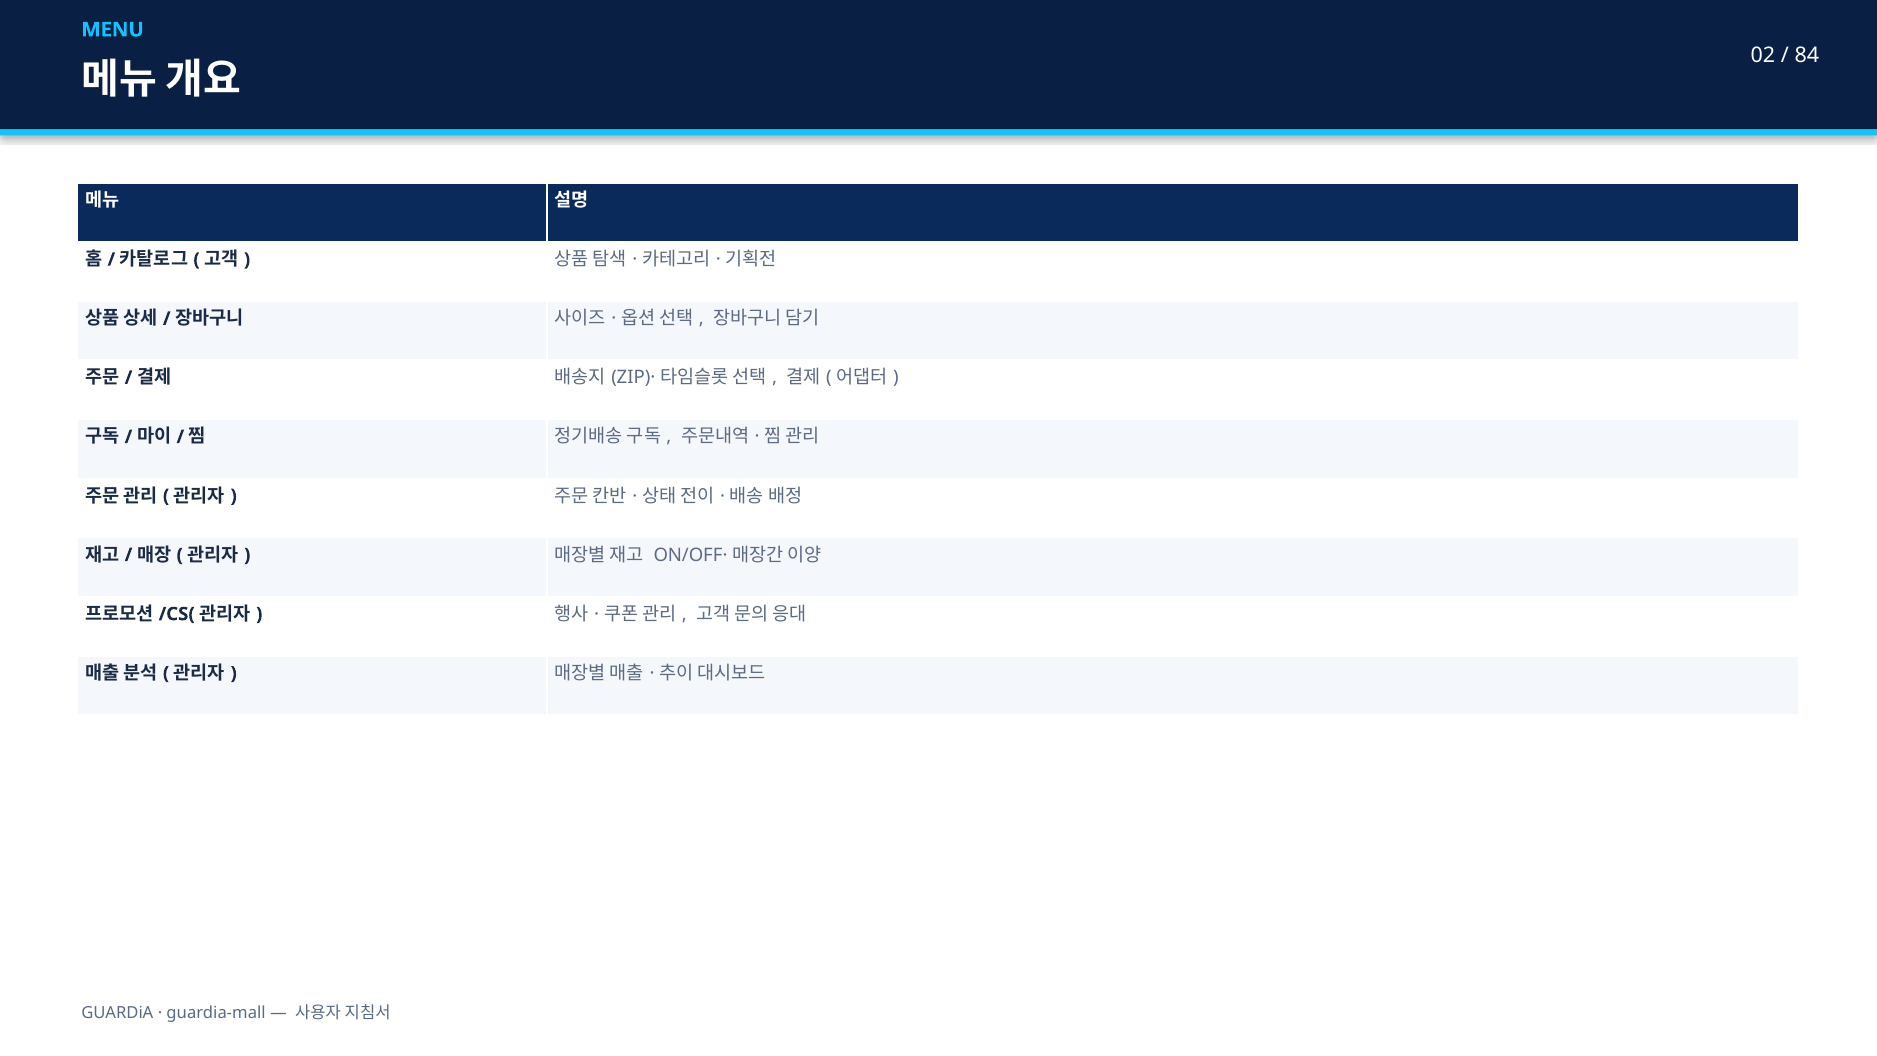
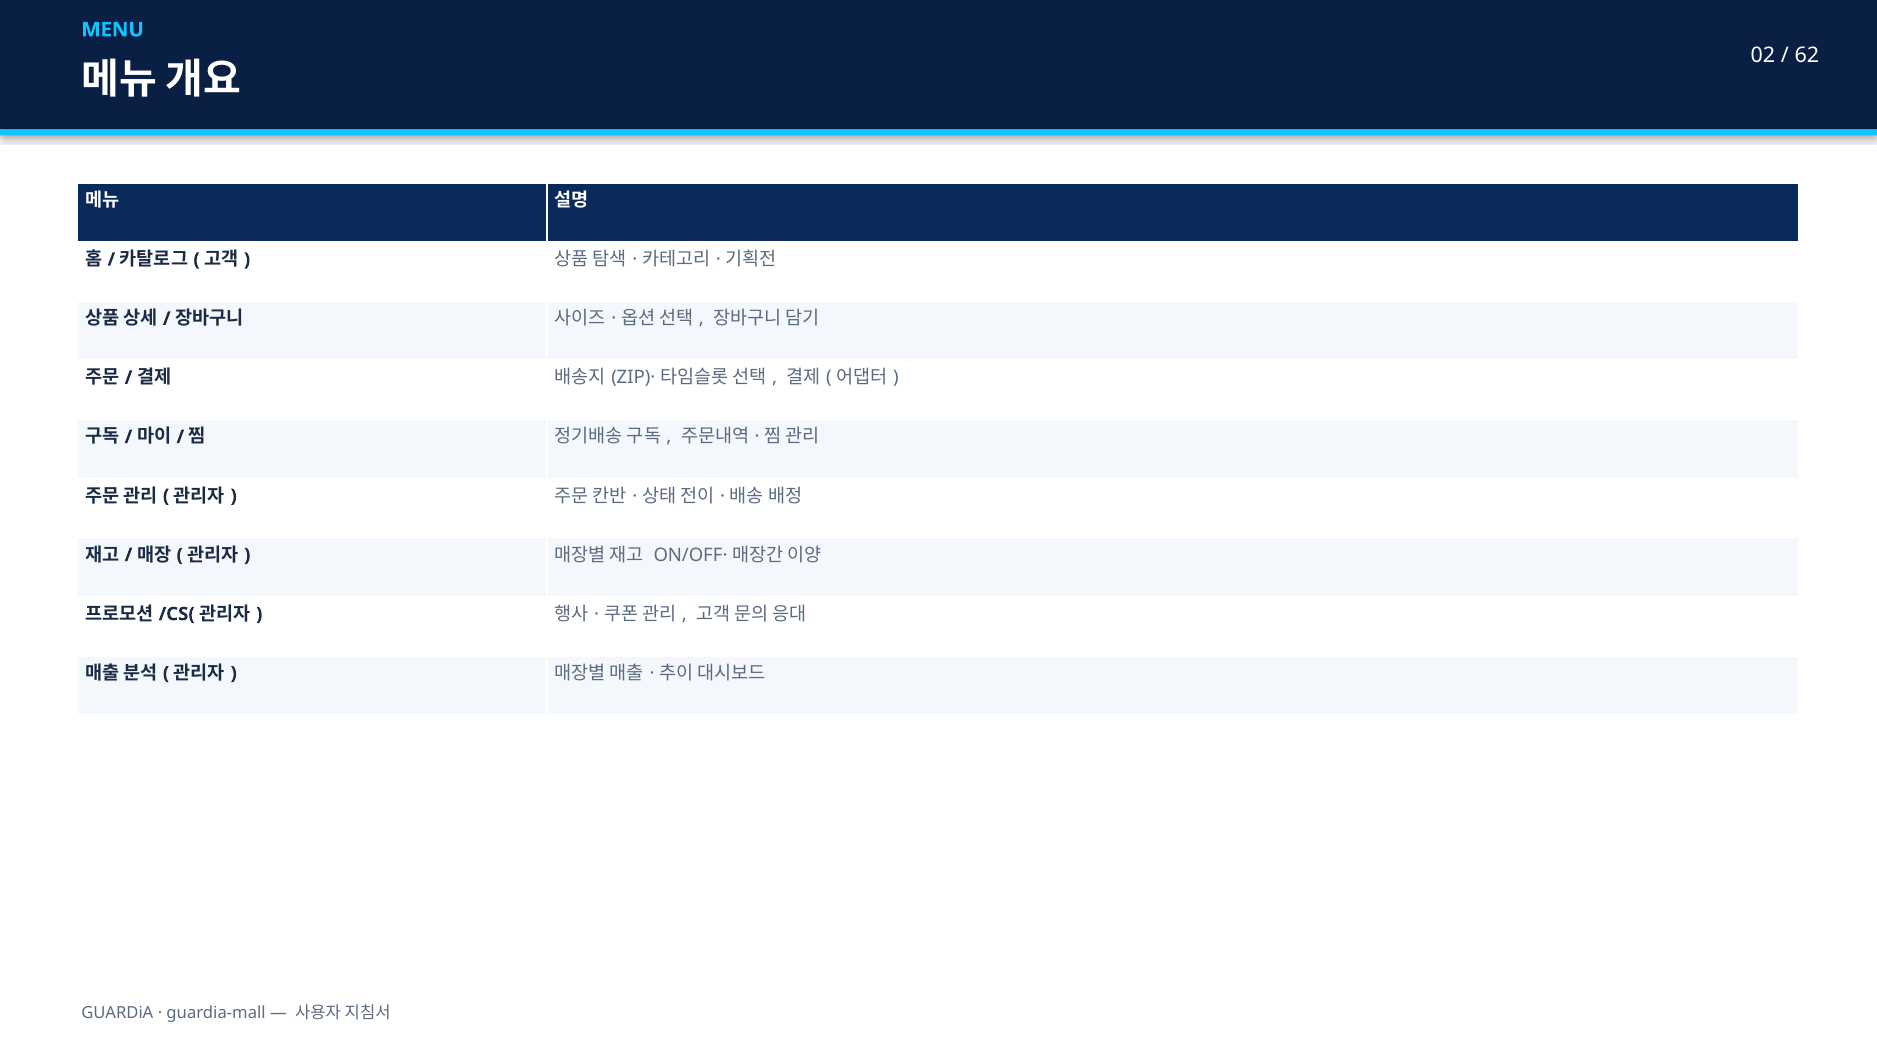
84: 84 -> 62 (1807, 56)
